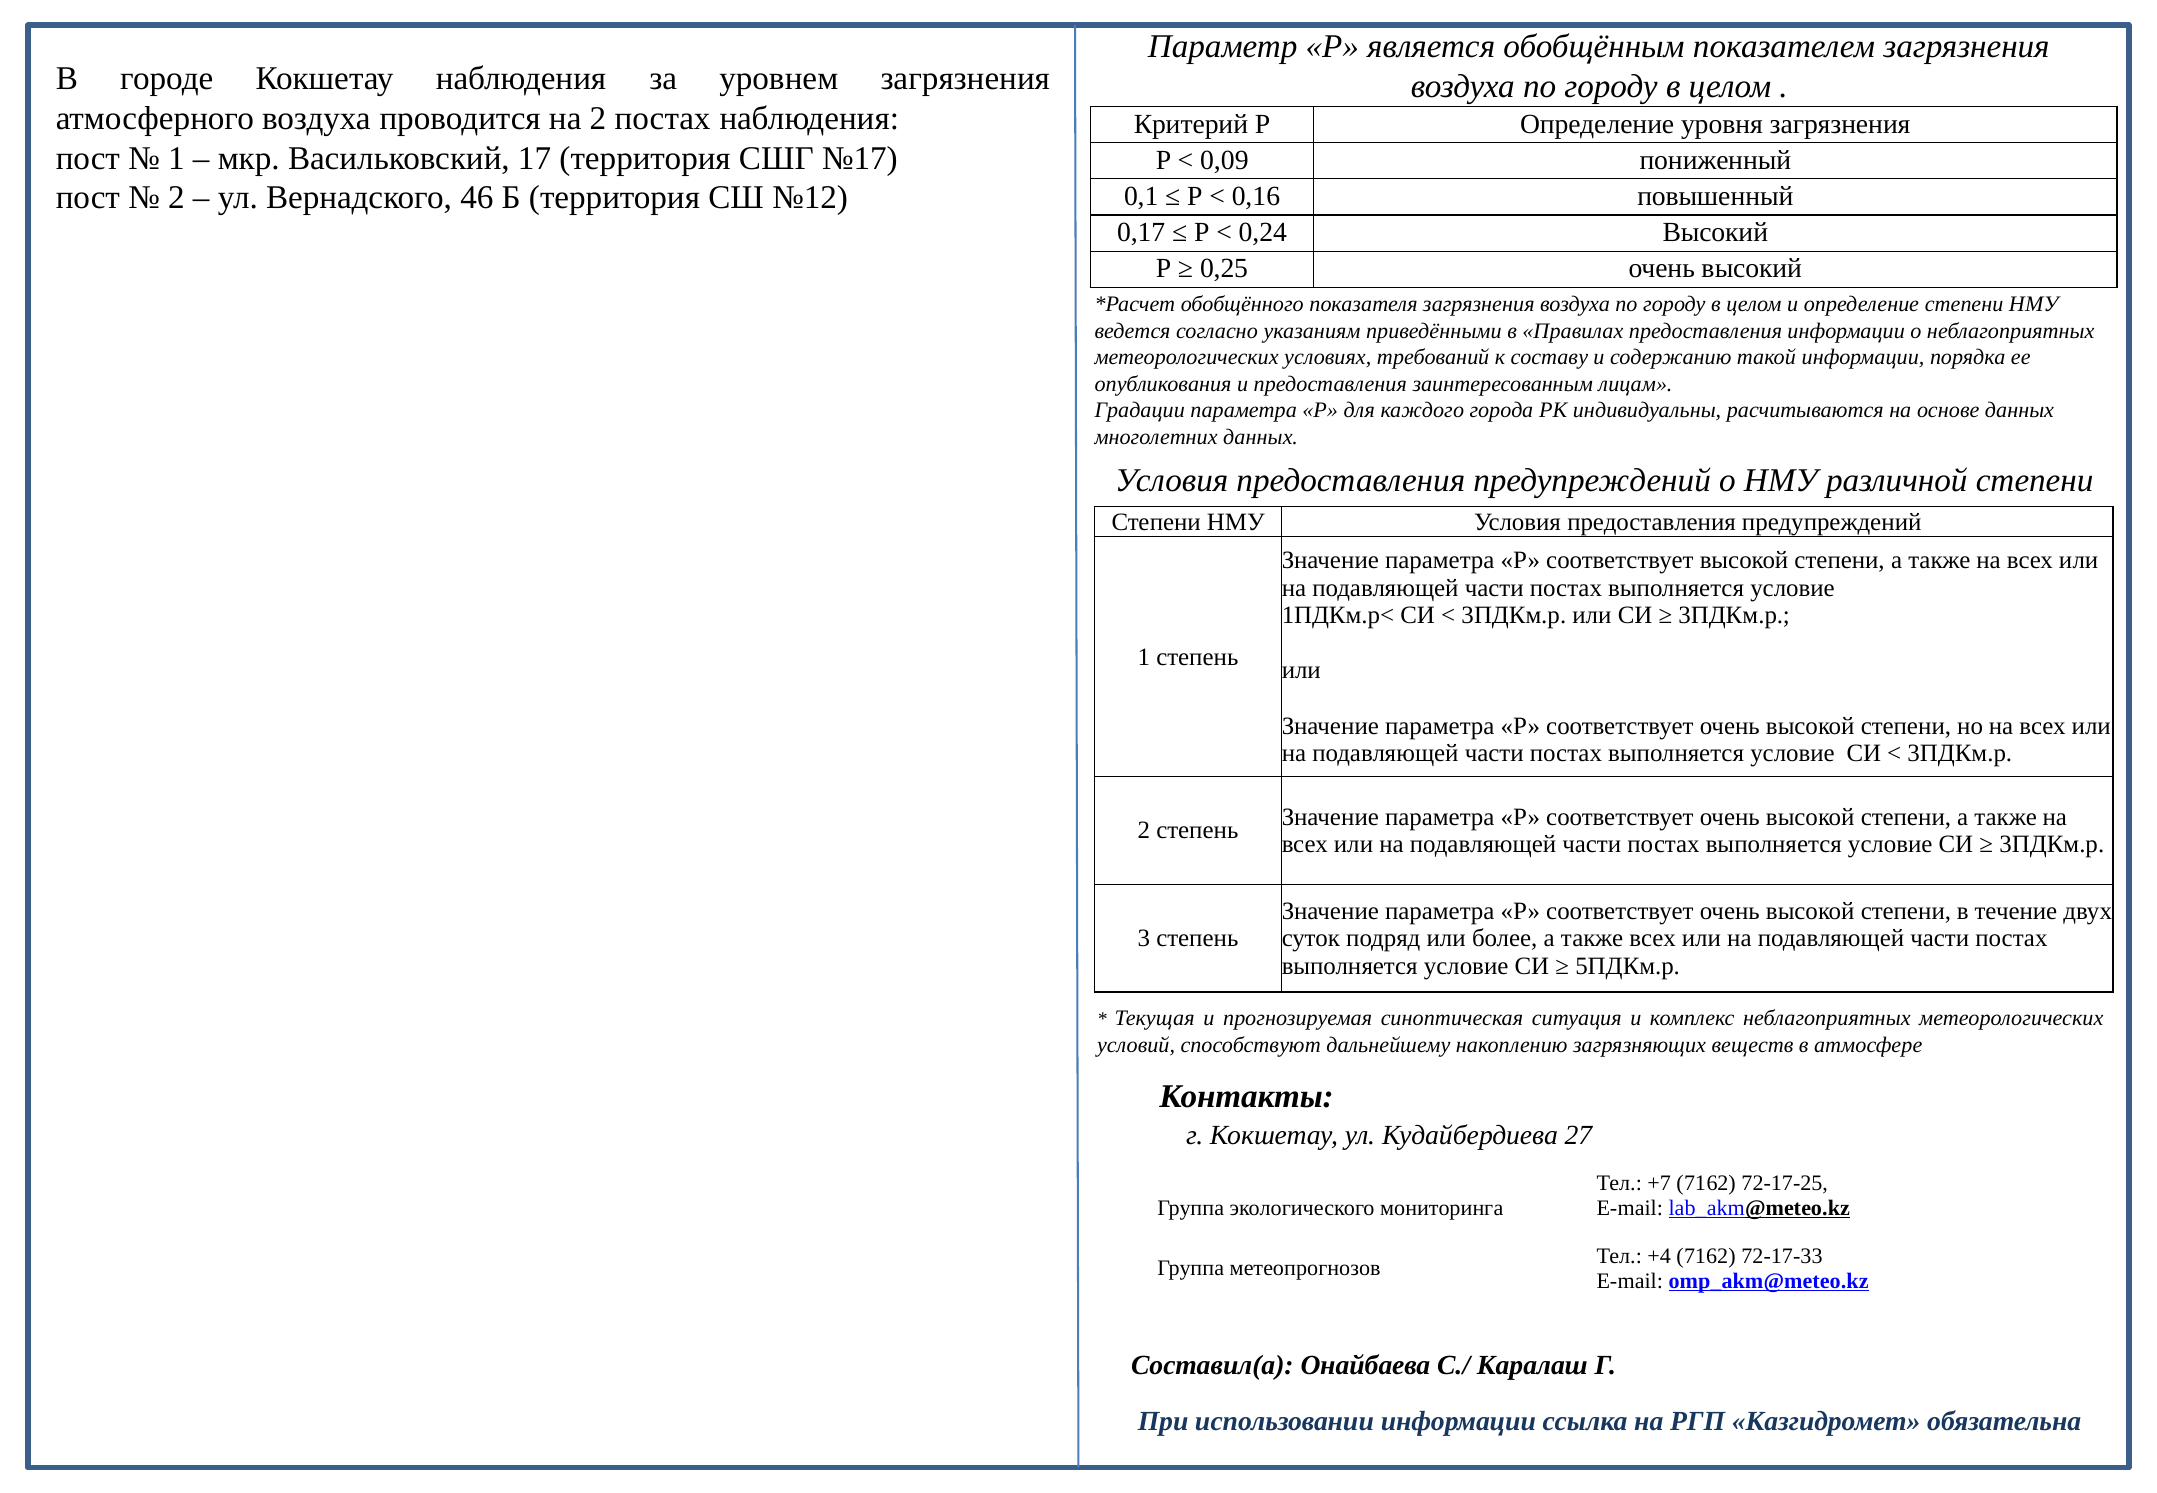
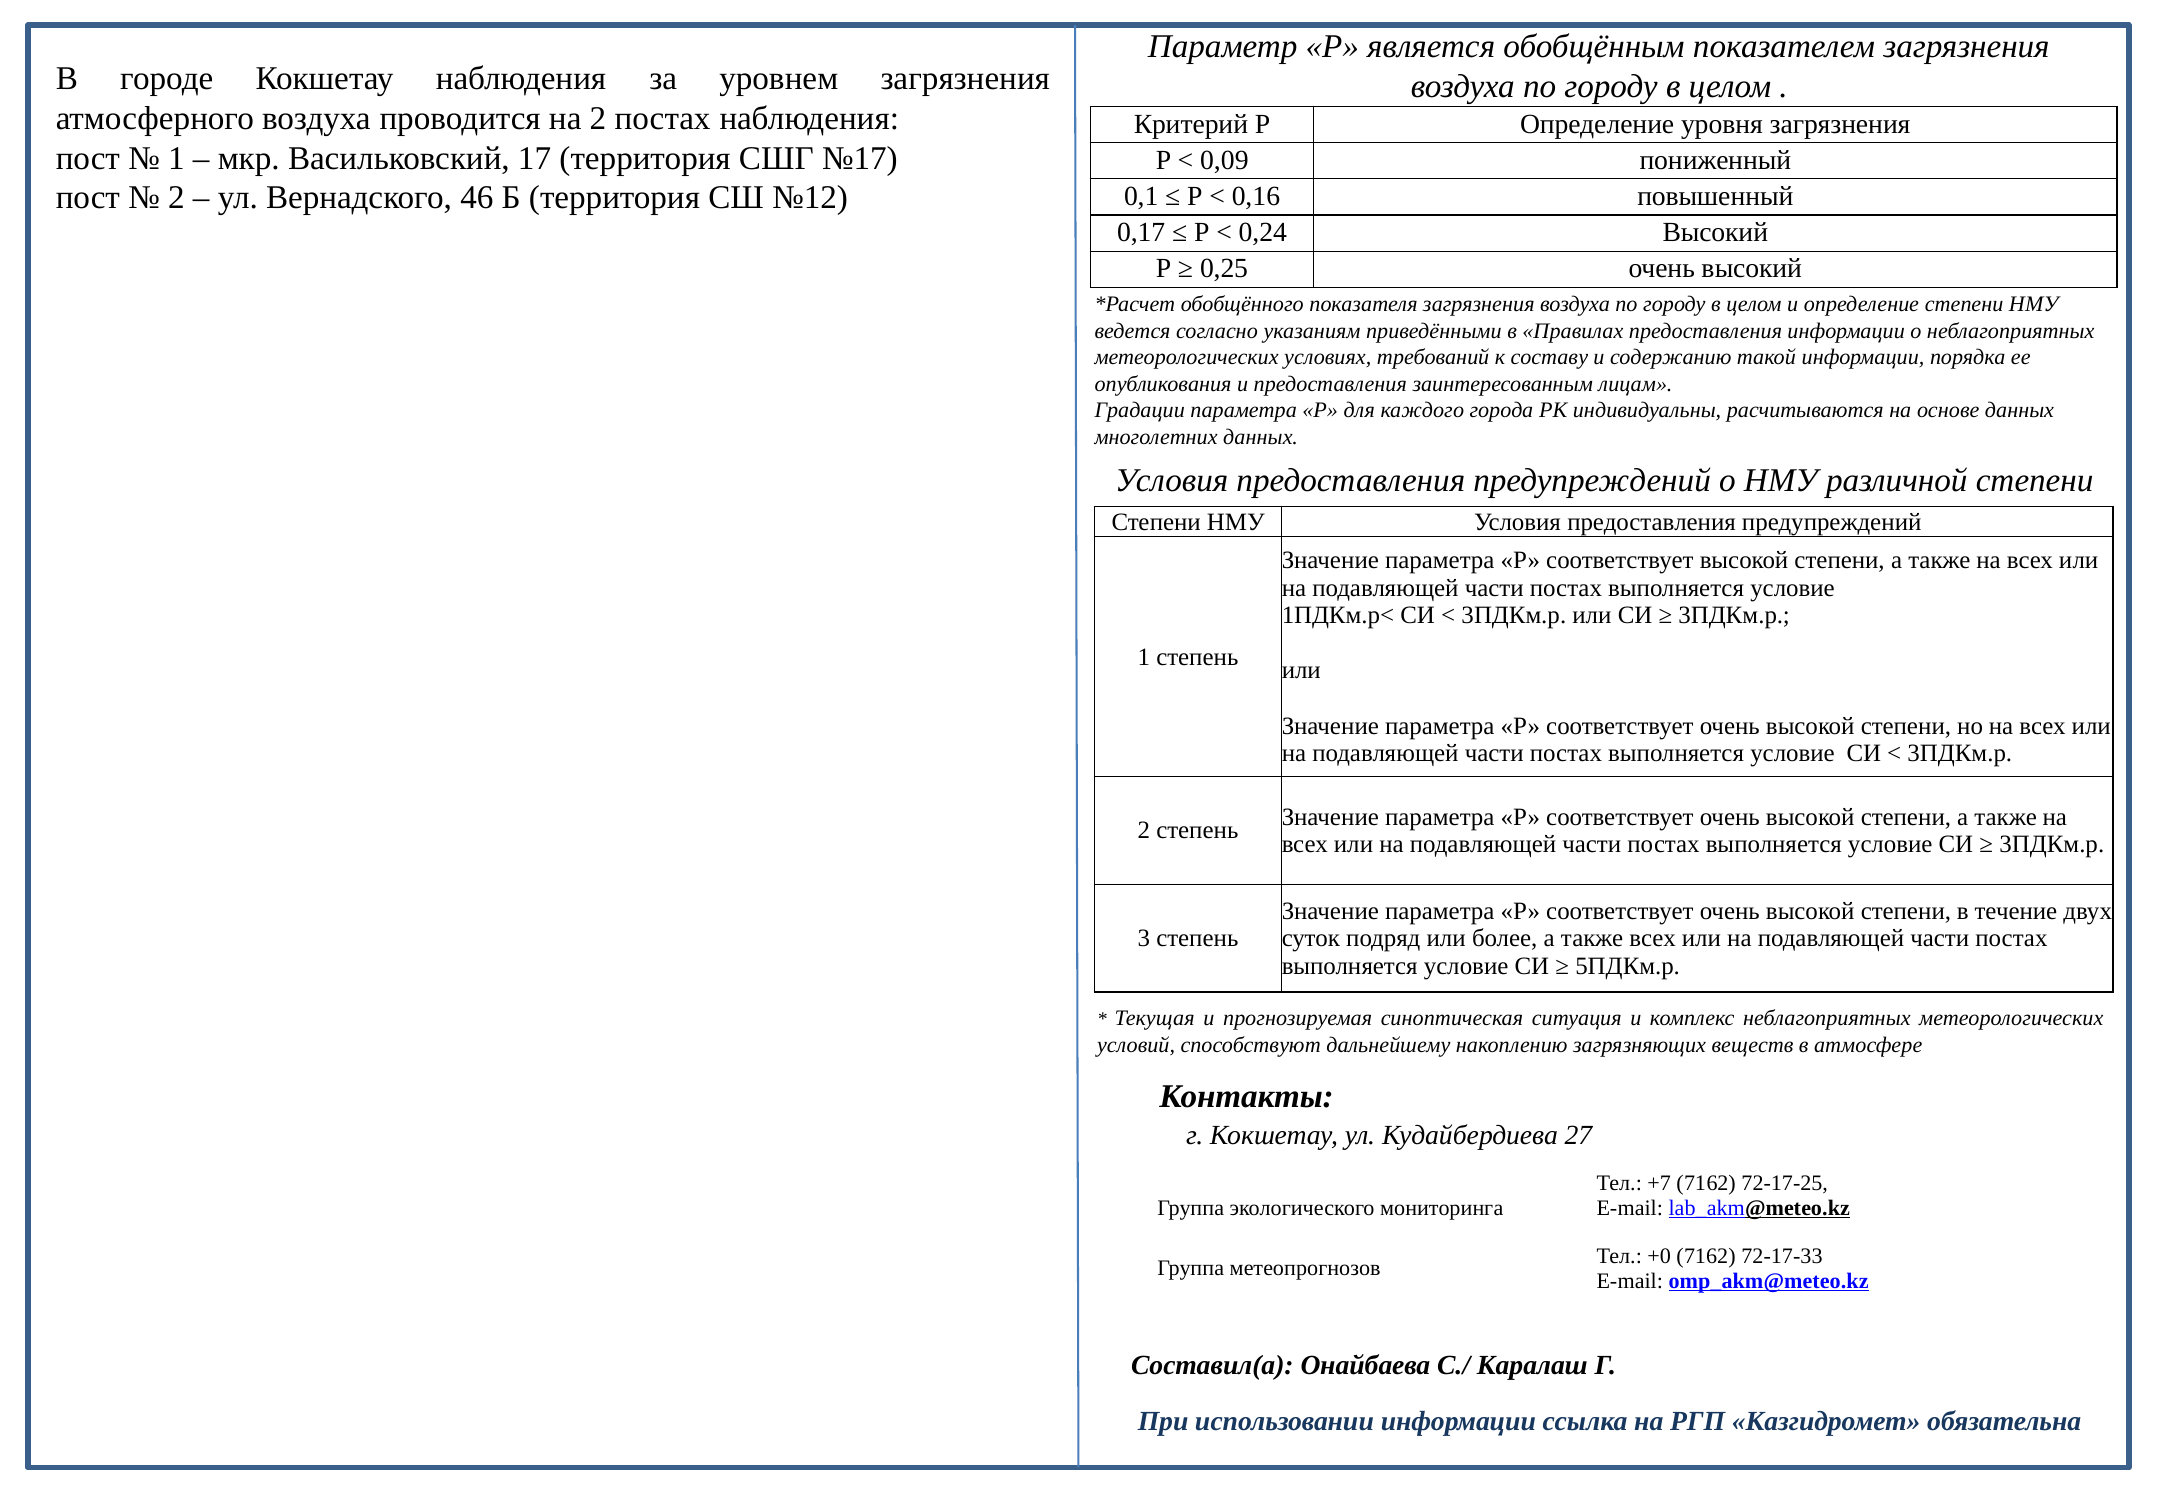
+4: +4 -> +0 (1659, 1257)
